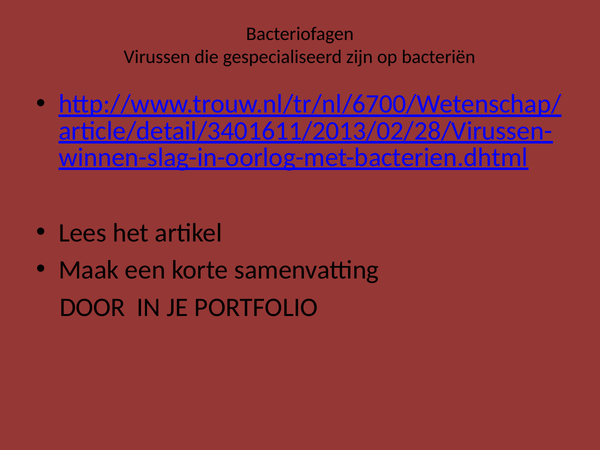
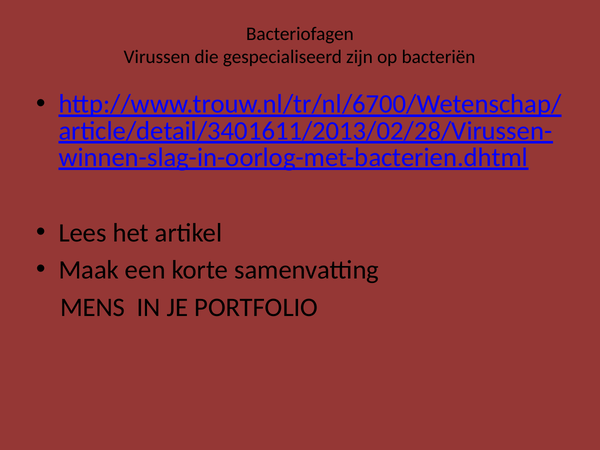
DOOR: DOOR -> MENS (92, 307)
